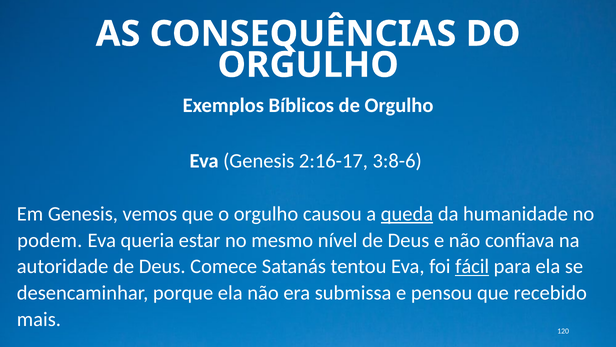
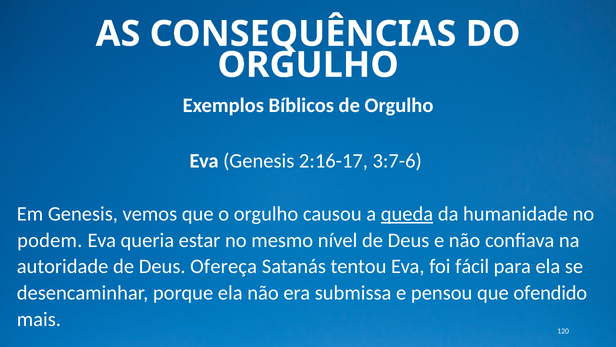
3:8-6: 3:8-6 -> 3:7-6 (397, 161)
Comece: Comece -> Ofereça (224, 266)
fácil underline: present -> none (472, 266)
recebido: recebido -> ofendido (550, 293)
